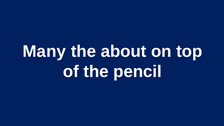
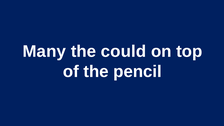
about: about -> could (123, 51)
